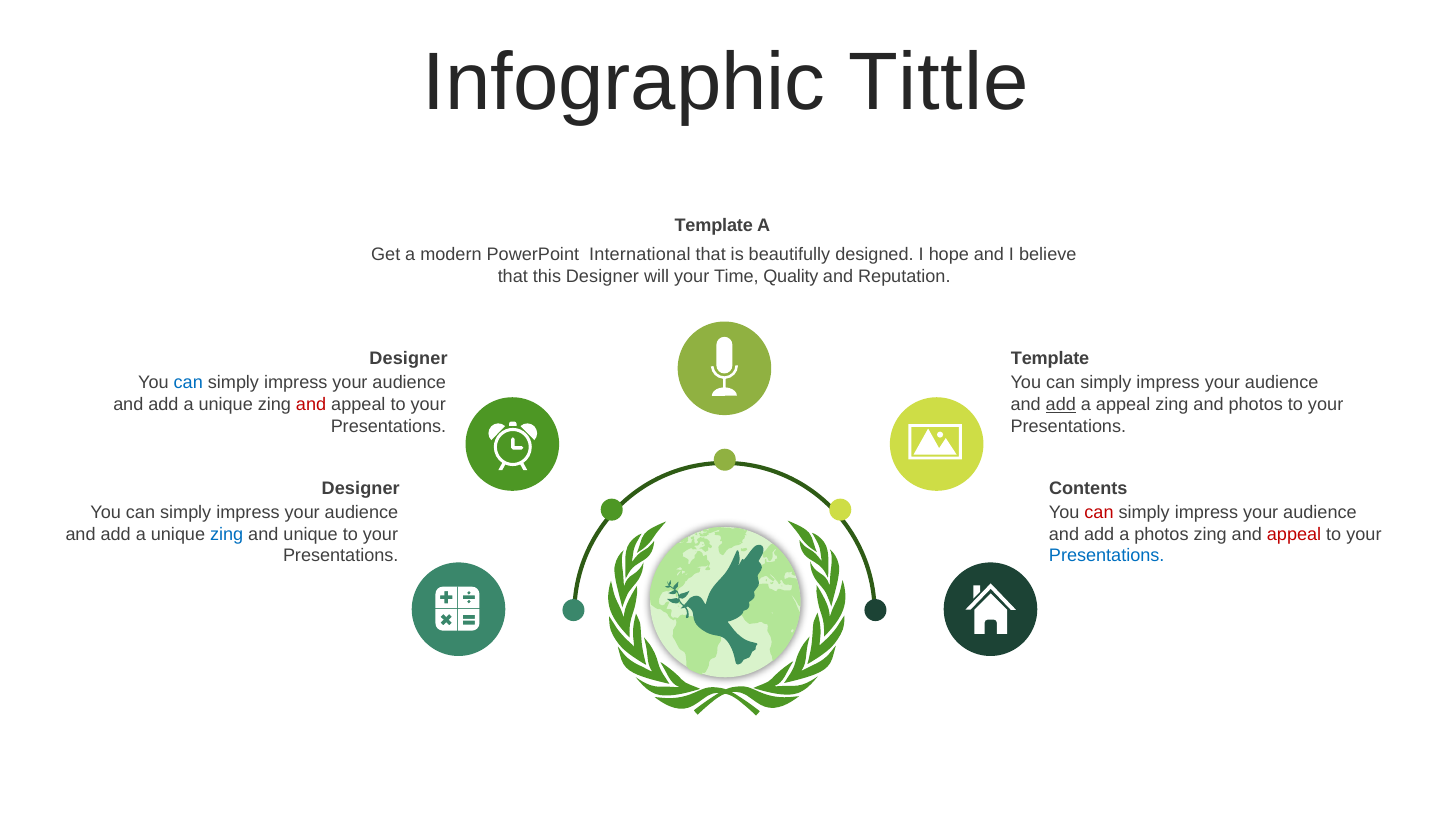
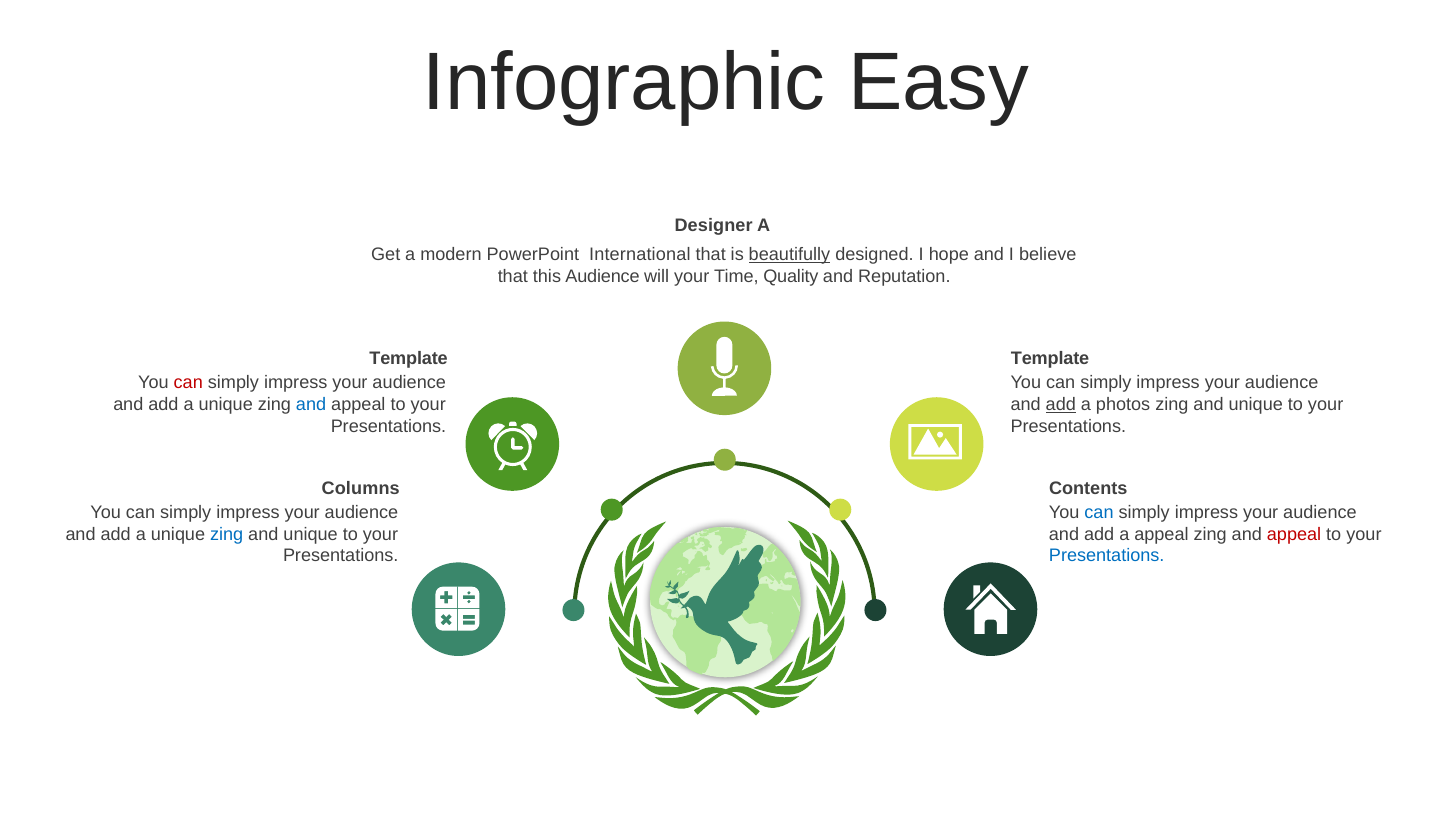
Tittle: Tittle -> Easy (939, 83)
Template: Template -> Designer (714, 225)
beautifully underline: none -> present (790, 255)
this Designer: Designer -> Audience (603, 276)
Designer: Designer -> Template (409, 359)
can colour: blue -> red (188, 383)
and colour: red -> blue (311, 405)
a appeal: appeal -> photos (1123, 405)
photos: photos -> unique (1256, 405)
Designer: Designer -> Columns (361, 488)
can colour: red -> blue (1099, 512)
a photos: photos -> appeal (1161, 534)
